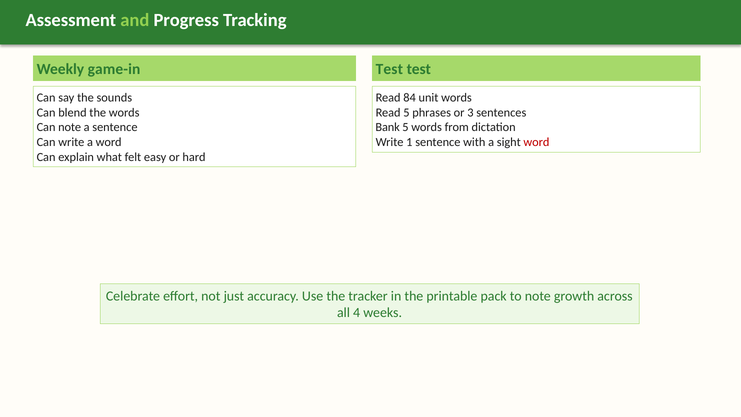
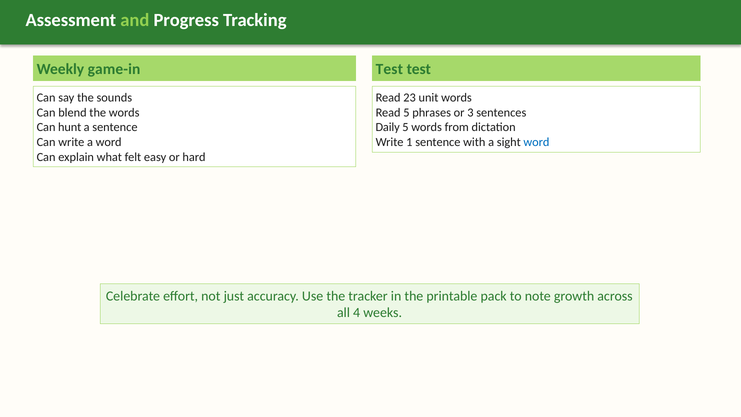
84: 84 -> 23 (410, 98)
Bank: Bank -> Daily (388, 127)
Can note: note -> hunt (70, 127)
word colour: red -> blue (536, 142)
